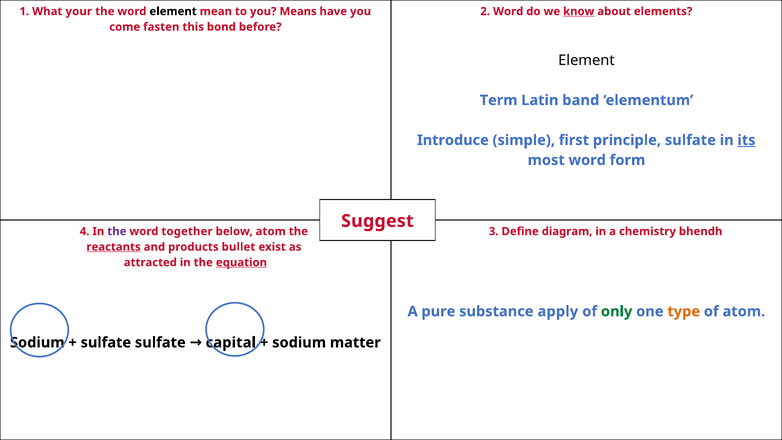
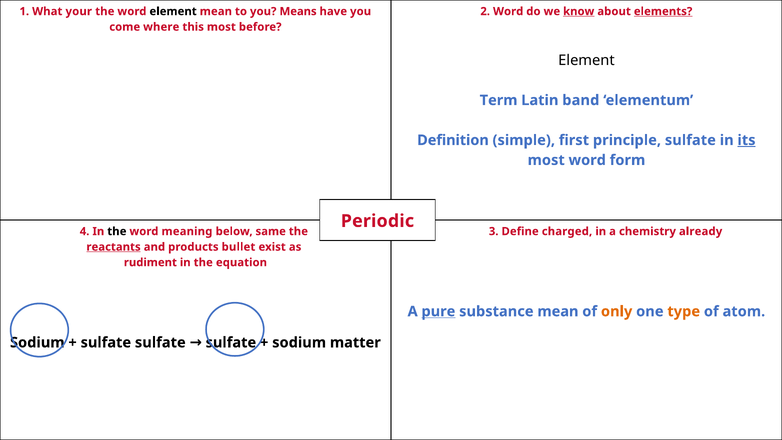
elements underline: none -> present (663, 11)
fasten: fasten -> where (161, 27)
this bond: bond -> most (221, 27)
Introduce: Introduce -> Definition (453, 140)
Suggest: Suggest -> Periodic (377, 221)
the colour: purple -> black (117, 231)
together: together -> meaning (187, 231)
below atom: atom -> same (271, 231)
diagram: diagram -> charged (567, 231)
bhendh: bhendh -> already (701, 231)
attracted: attracted -> rudiment (150, 262)
equation underline: present -> none (241, 262)
pure underline: none -> present (438, 311)
substance apply: apply -> mean (558, 311)
only colour: green -> orange (617, 311)
capital: capital -> sulfate (231, 342)
